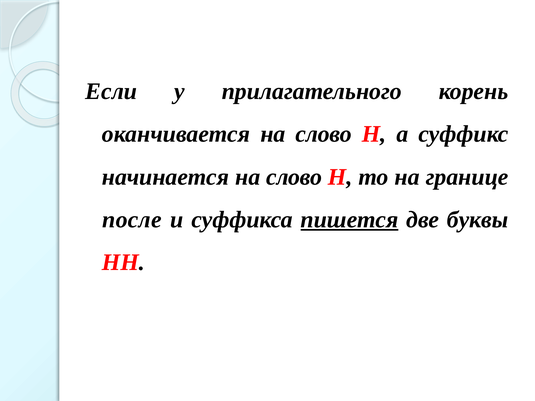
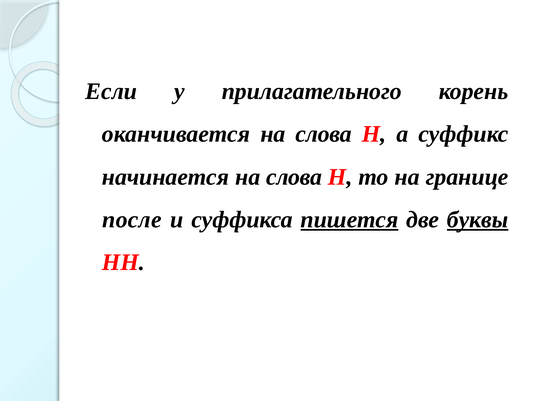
оканчивается на слово: слово -> слова (324, 134)
начинается на слово: слово -> слова (294, 177)
буквы underline: none -> present (478, 220)
